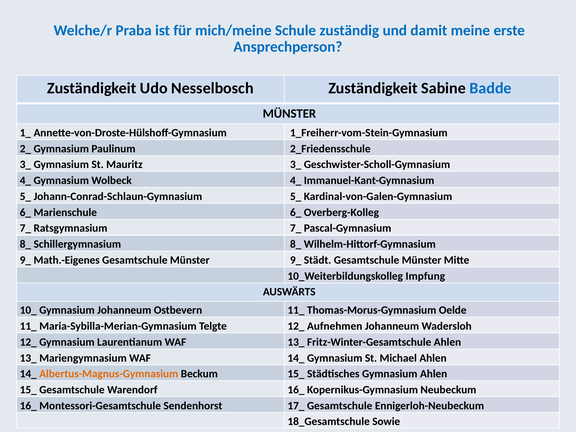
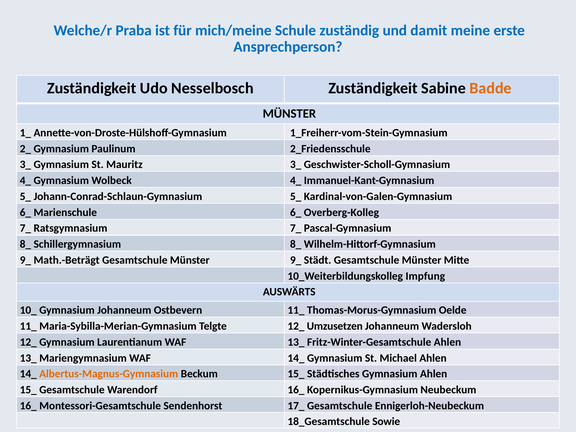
Badde colour: blue -> orange (491, 88)
Math.-Eigenes: Math.-Eigenes -> Math.-Beträgt (67, 260)
Aufnehmen: Aufnehmen -> Umzusetzen (335, 326)
